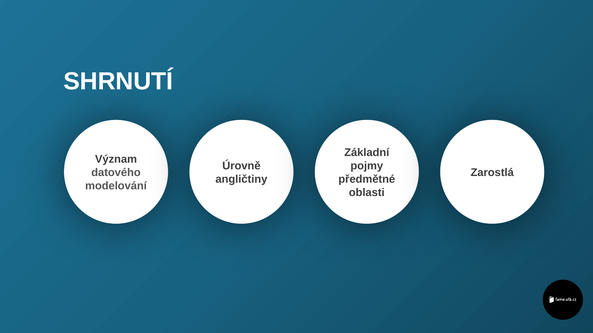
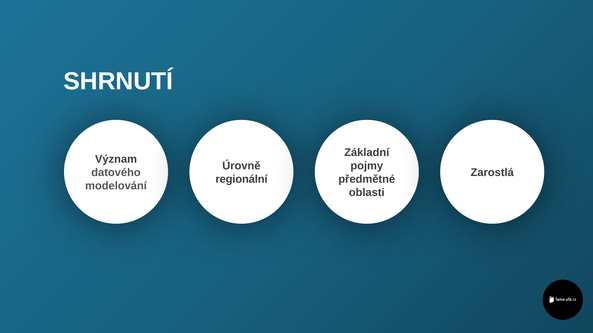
angličtiny: angličtiny -> regionální (241, 179)
